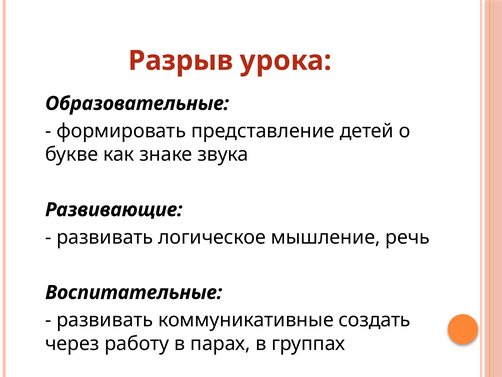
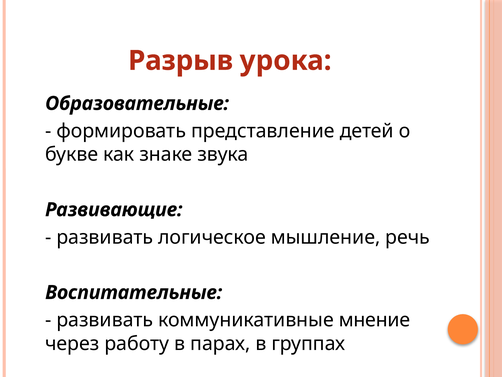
создать: создать -> мнение (375, 320)
